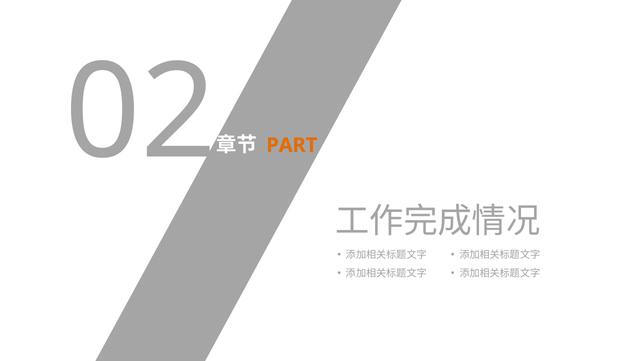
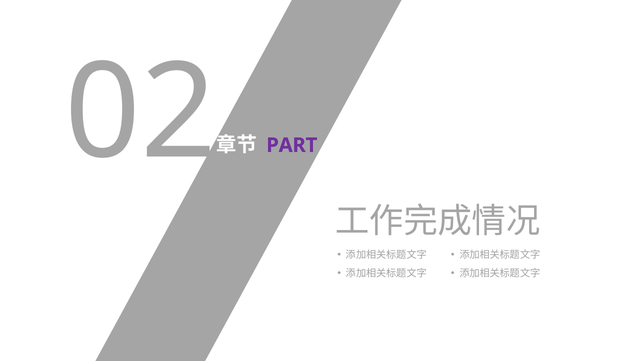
PART colour: orange -> purple (292, 145)
